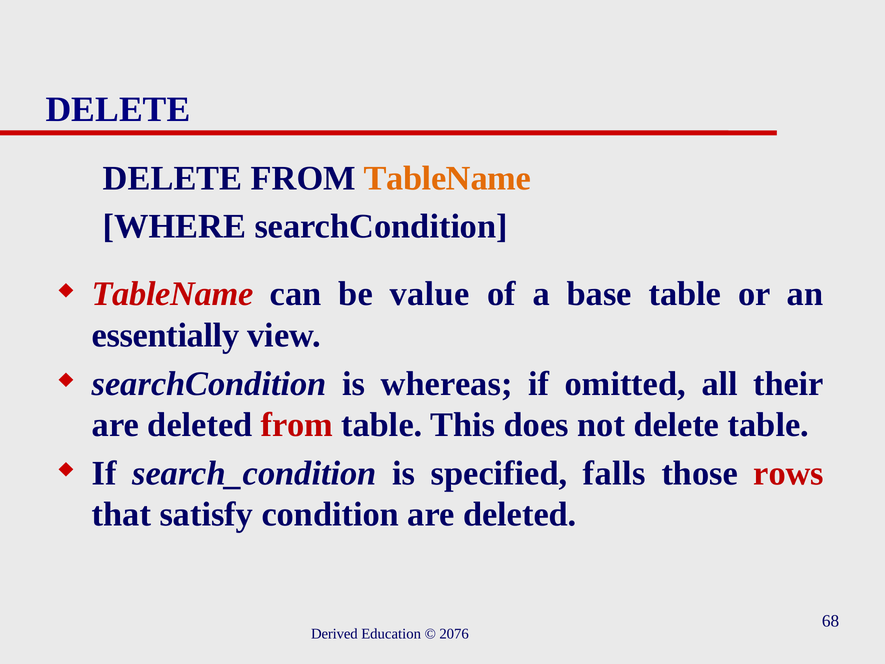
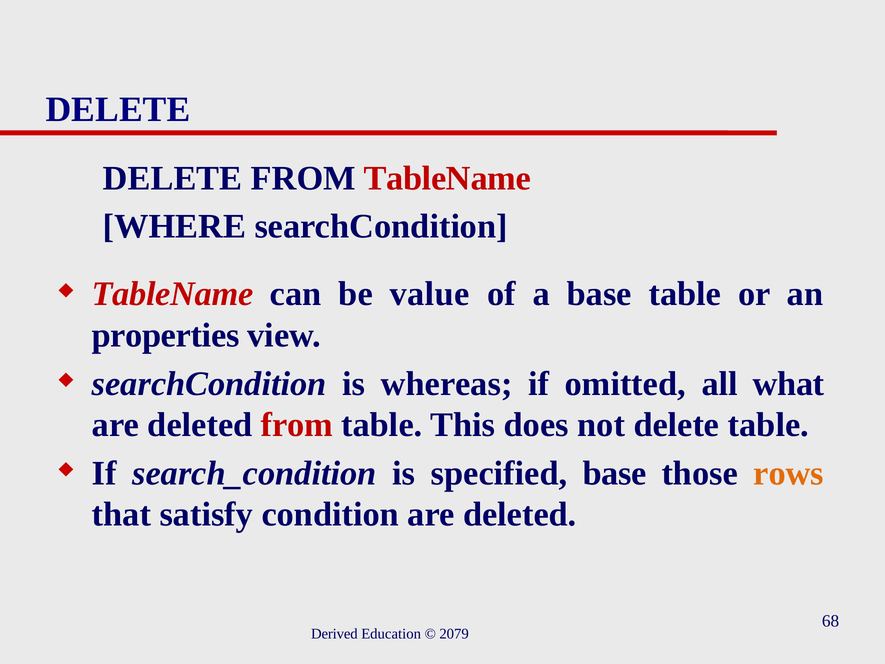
TableName colour: orange -> red (447, 178)
essentially: essentially -> properties (166, 335)
their: their -> what (789, 384)
specified falls: falls -> base (615, 473)
rows colour: red -> orange (789, 473)
2076: 2076 -> 2079 (454, 634)
